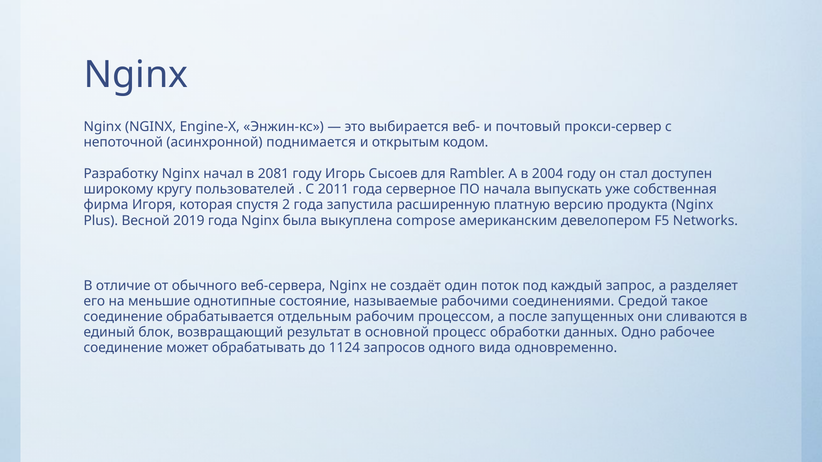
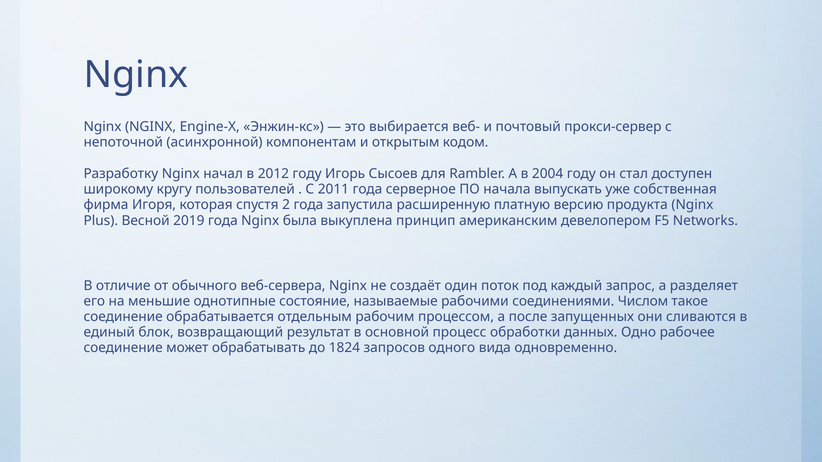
поднимается: поднимается -> компонентам (311, 142)
2081: 2081 -> 2012 (273, 174)
compose: compose -> принцип (426, 221)
Средой: Средой -> Числом (643, 301)
1124: 1124 -> 1824 (344, 348)
